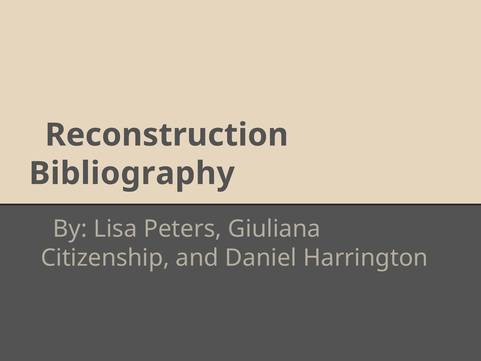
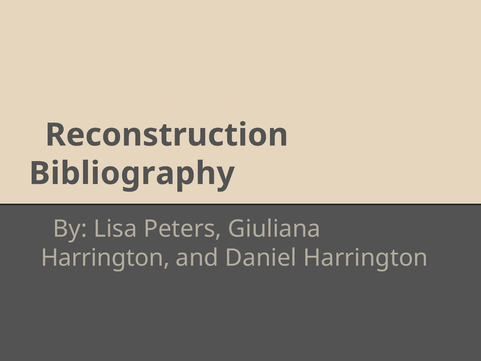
Citizenship: Citizenship -> Harrington (105, 258)
